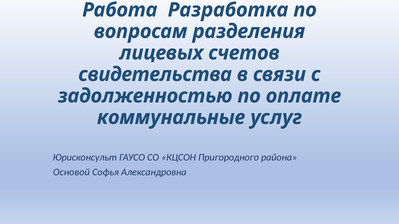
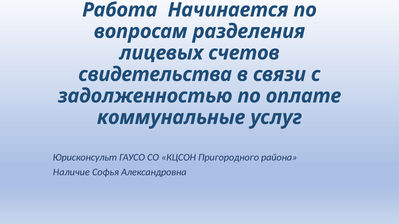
Разработка: Разработка -> Начинается (228, 10)
Основой: Основой -> Наличие (71, 172)
